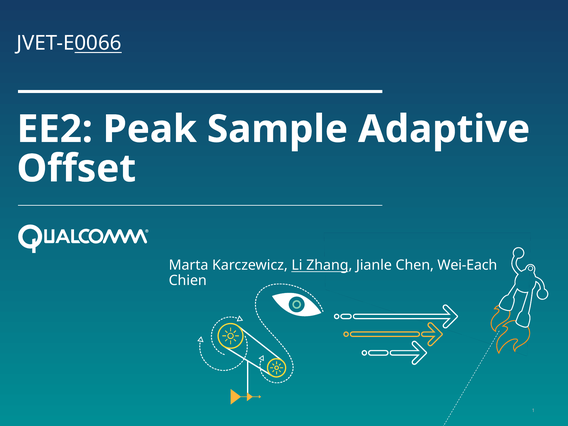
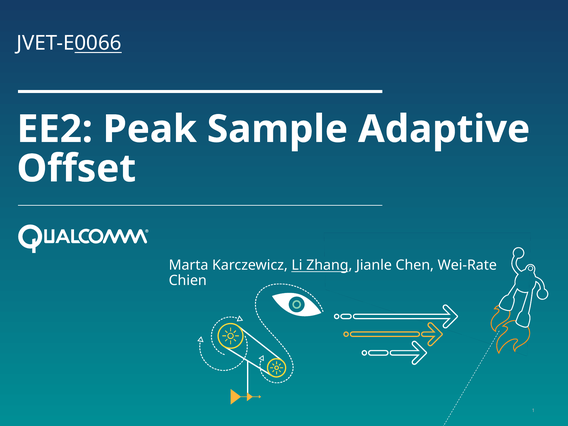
Wei-Each: Wei-Each -> Wei-Rate (467, 265)
